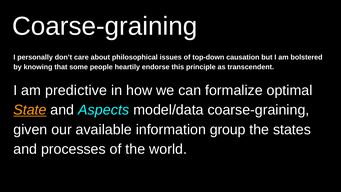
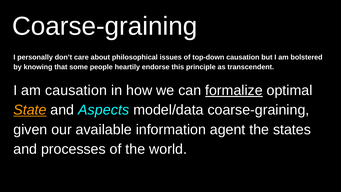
am predictive: predictive -> causation (76, 90)
formalize underline: none -> present (234, 90)
group: group -> agent (228, 130)
